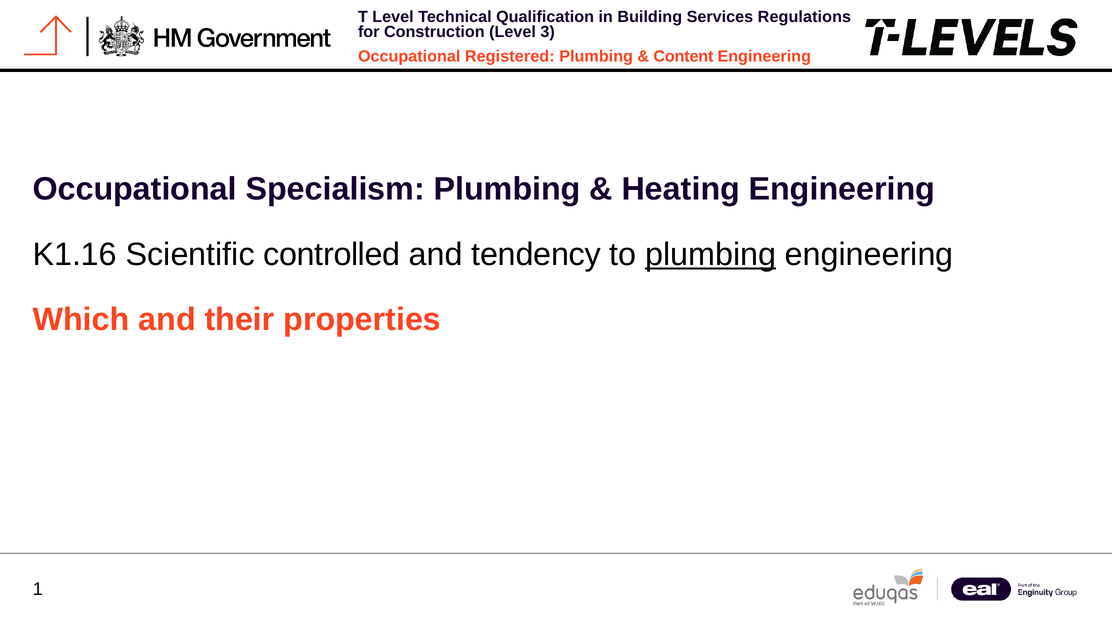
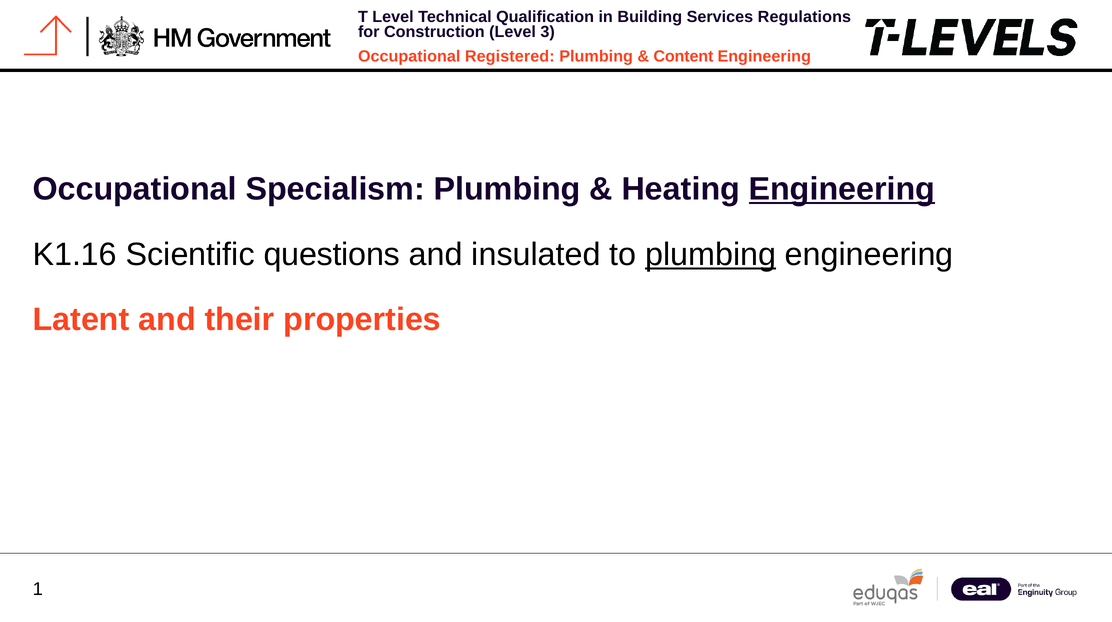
Engineering underline: none -> present (842, 189)
controlled: controlled -> questions (332, 254)
tendency: tendency -> insulated (536, 254)
Which: Which -> Latent (81, 319)
